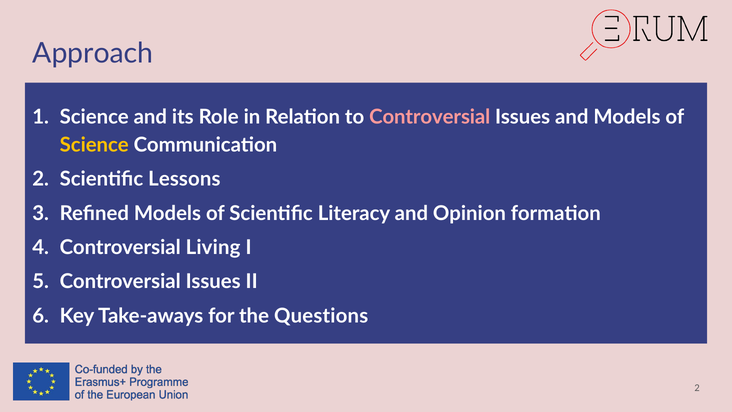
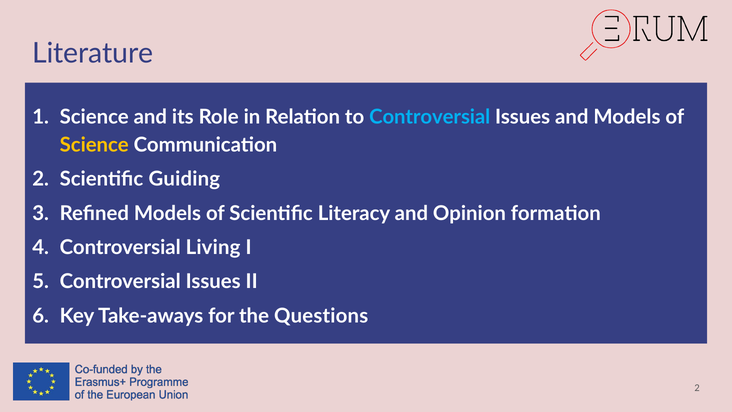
Approach: Approach -> Literature (93, 53)
Controversial colour: pink -> light blue (430, 117)
Lessons: Lessons -> Guiding (184, 179)
